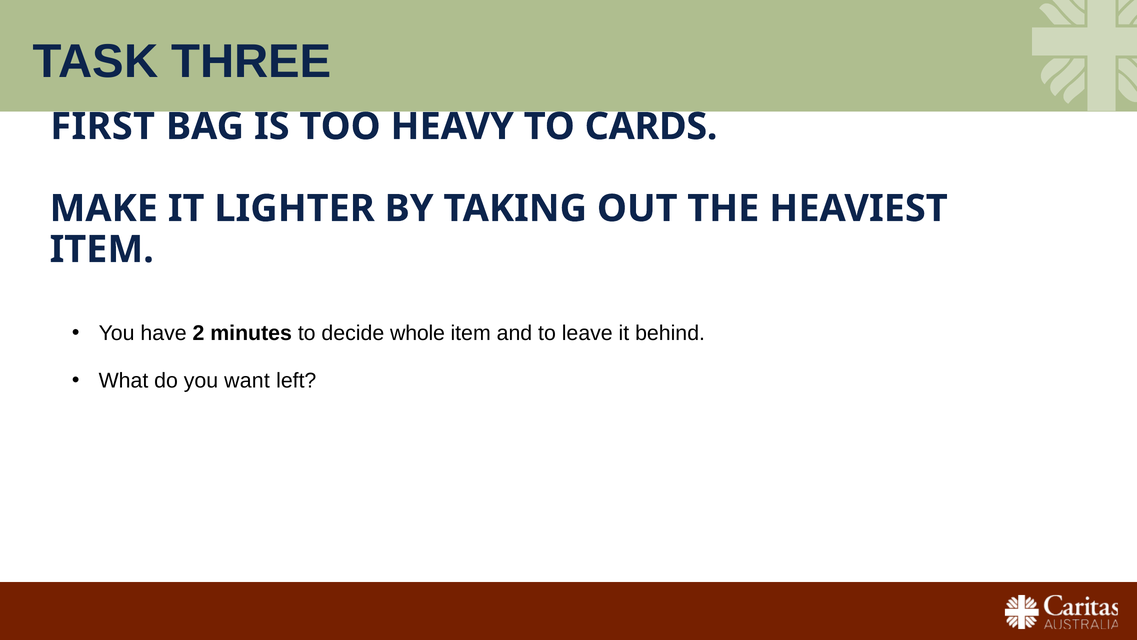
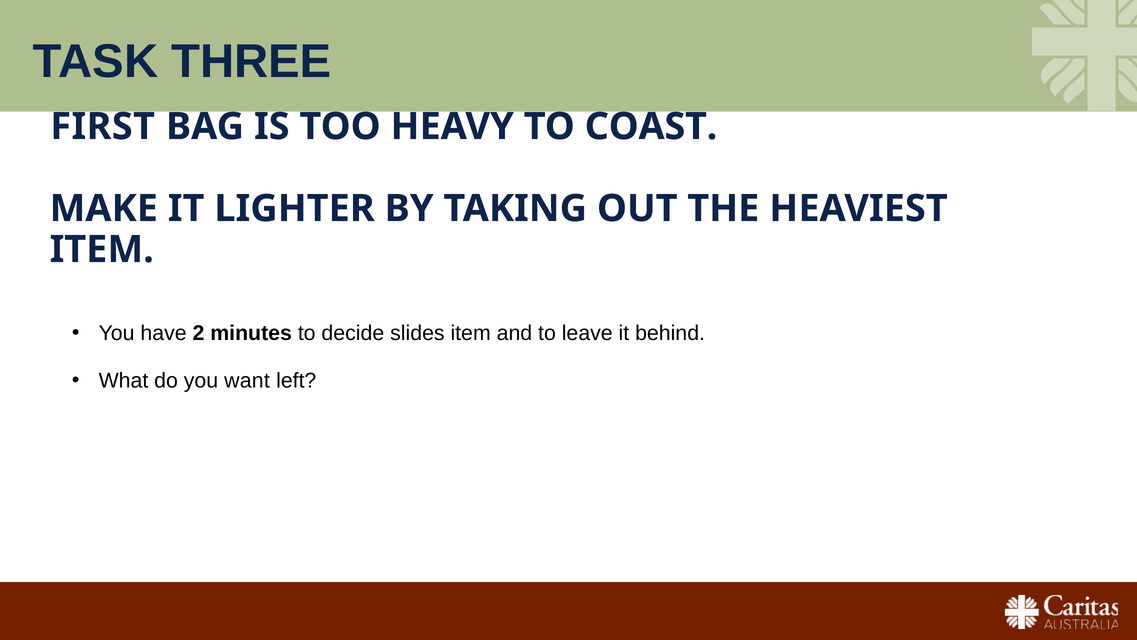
CARDS: CARDS -> COAST (651, 127)
whole: whole -> slides (417, 333)
